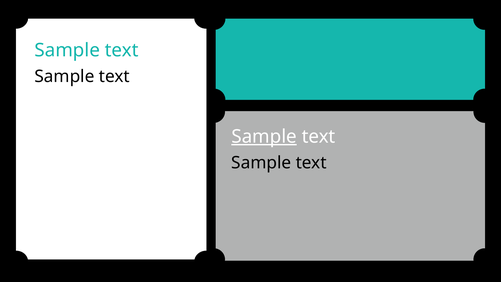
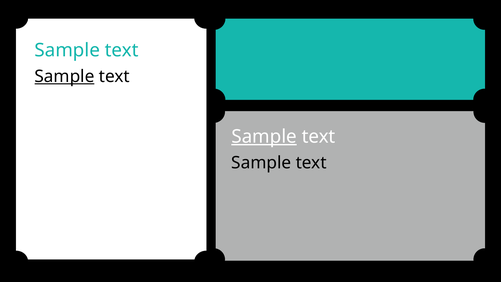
Sample underline: none -> present (64, 76)
